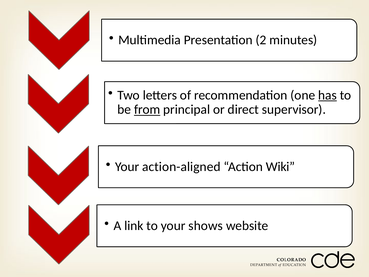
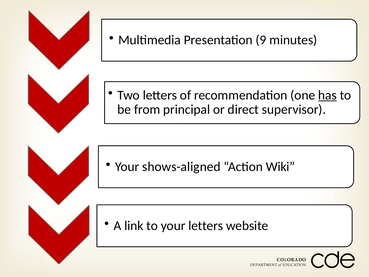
2: 2 -> 9 (261, 40)
from underline: present -> none (147, 109)
action-aligned: action-aligned -> shows-aligned (181, 167)
your shows: shows -> letters (206, 225)
